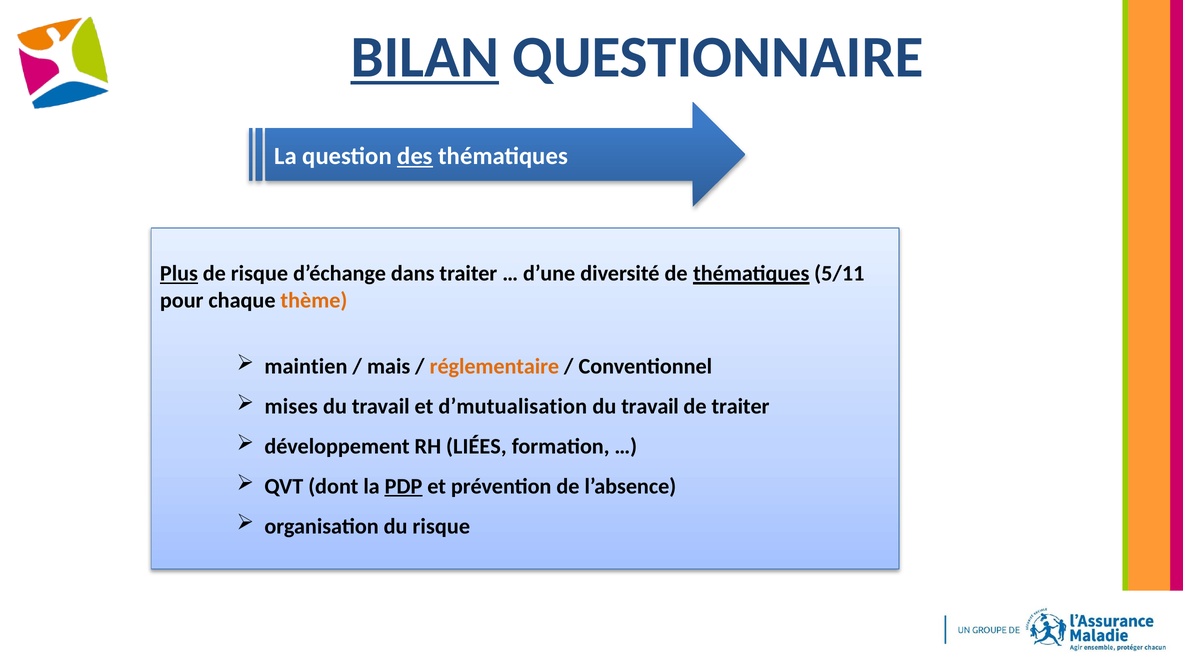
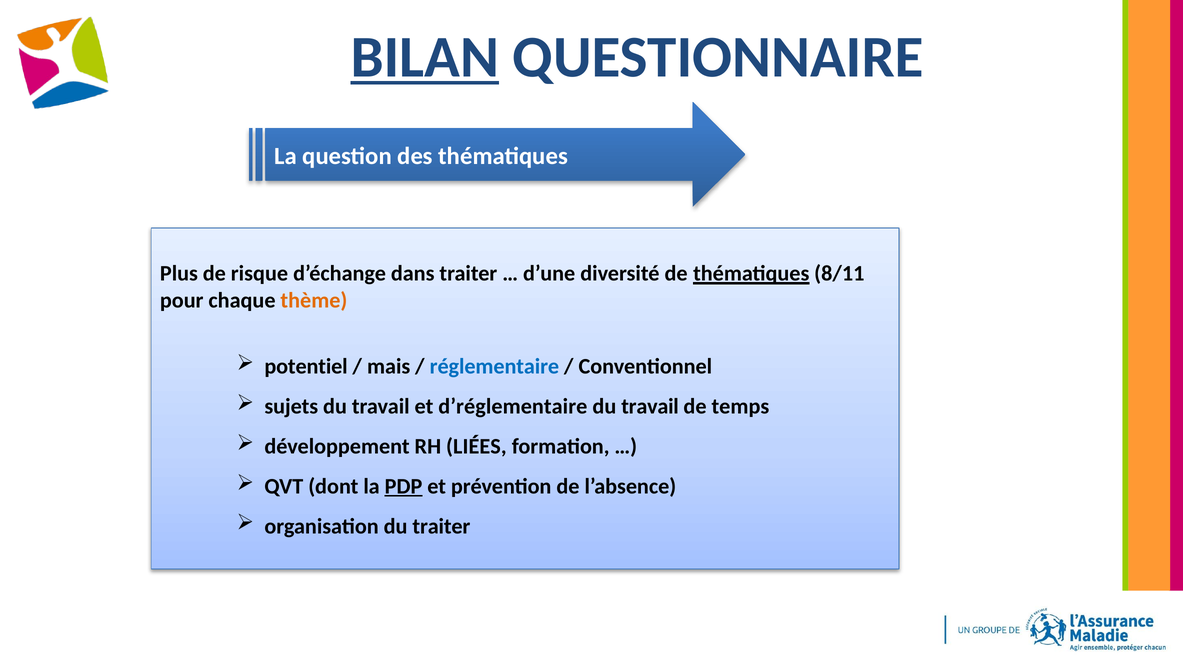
des underline: present -> none (415, 156)
Plus underline: present -> none (179, 274)
5/11: 5/11 -> 8/11 (839, 274)
maintien: maintien -> potentiel (306, 367)
réglementaire colour: orange -> blue (494, 367)
mises: mises -> sujets (291, 407)
d’mutualisation: d’mutualisation -> d’réglementaire (513, 407)
de traiter: traiter -> temps (740, 407)
du risque: risque -> traiter (441, 527)
